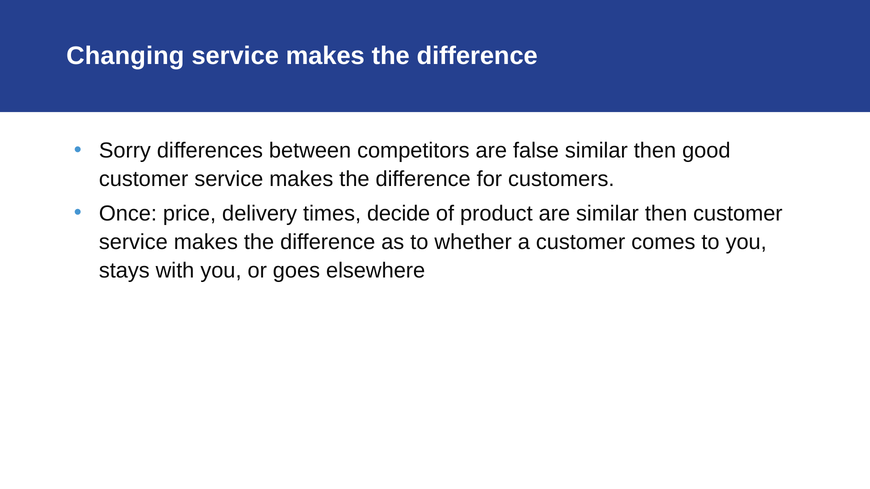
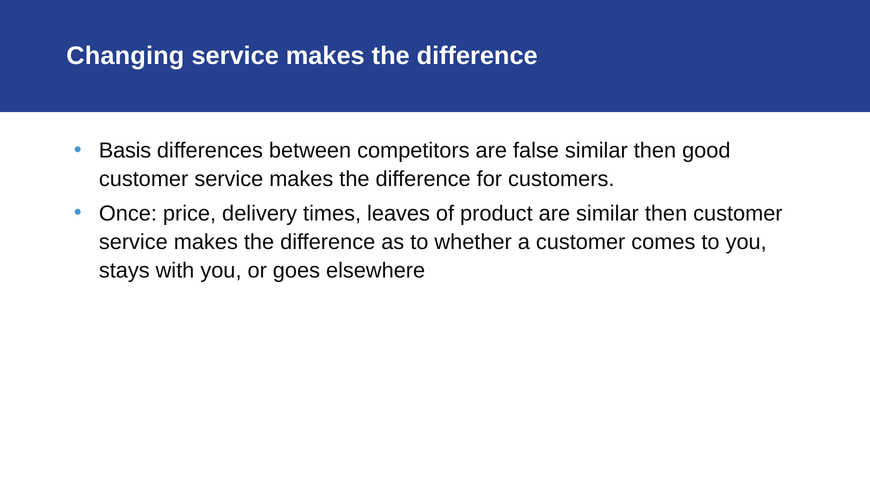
Sorry: Sorry -> Basis (125, 151)
decide: decide -> leaves (399, 214)
